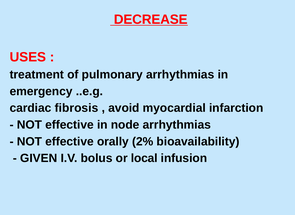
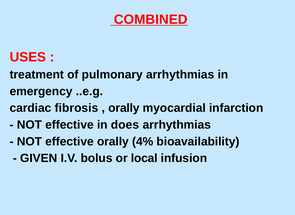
DECREASE: DECREASE -> COMBINED (151, 19)
avoid: avoid -> orally (124, 108)
node: node -> does (125, 124)
2%: 2% -> 4% (143, 141)
